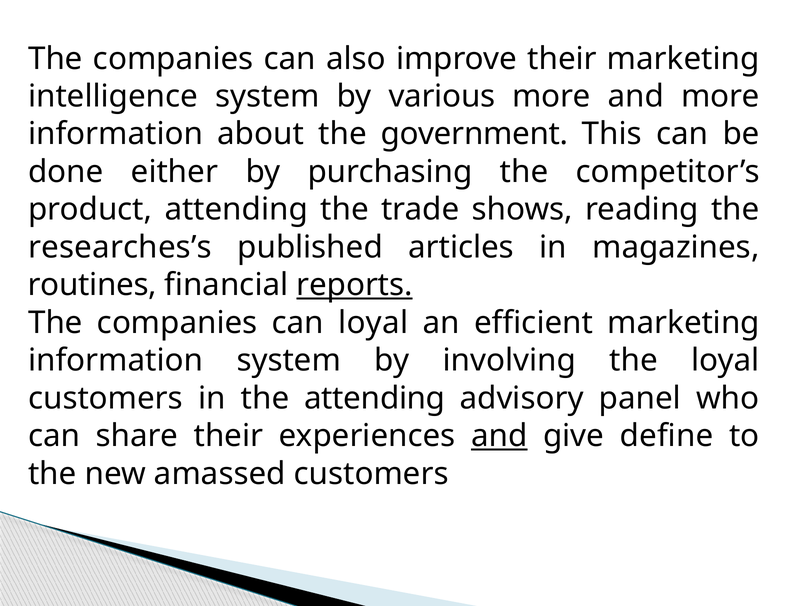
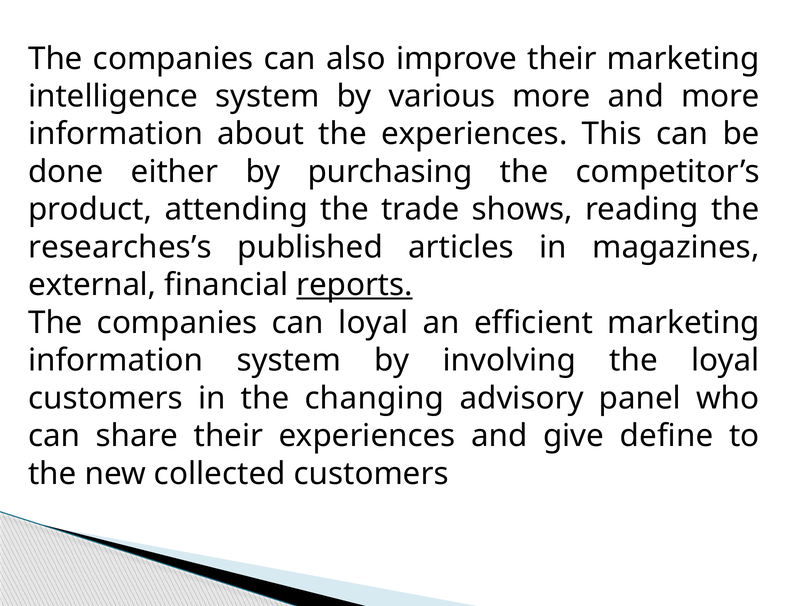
the government: government -> experiences (474, 134)
routines: routines -> external (92, 285)
the attending: attending -> changing (374, 398)
and underline: present -> none (499, 436)
amassed: amassed -> collected (220, 474)
